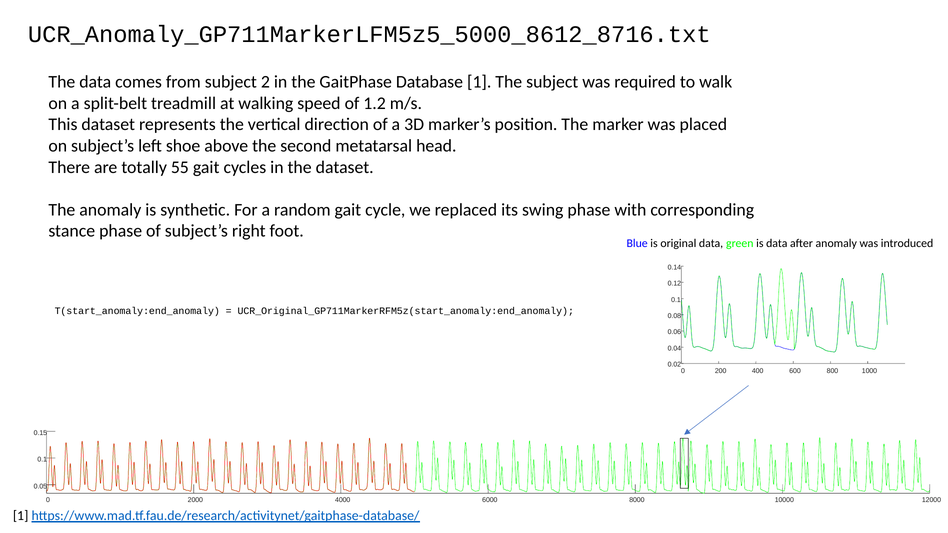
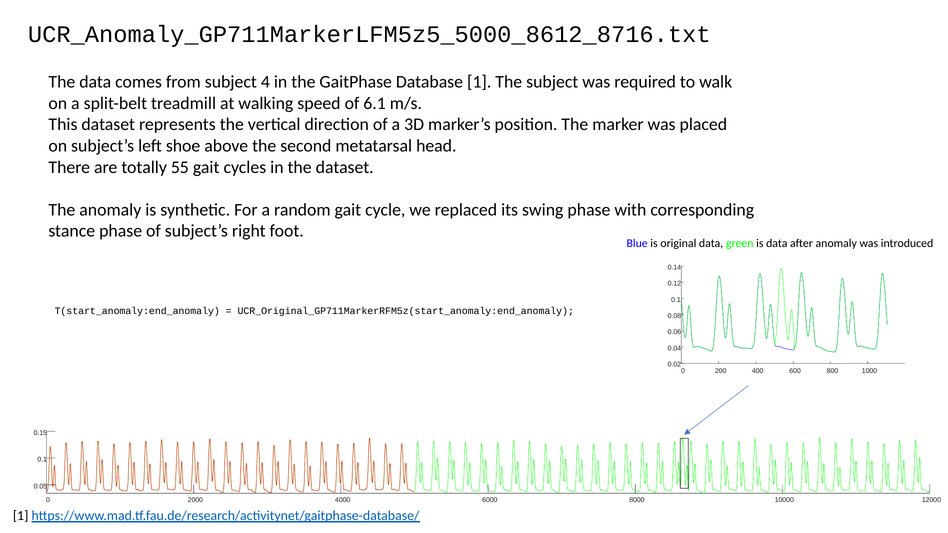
2: 2 -> 4 (265, 82)
1.2: 1.2 -> 6.1 (375, 103)
